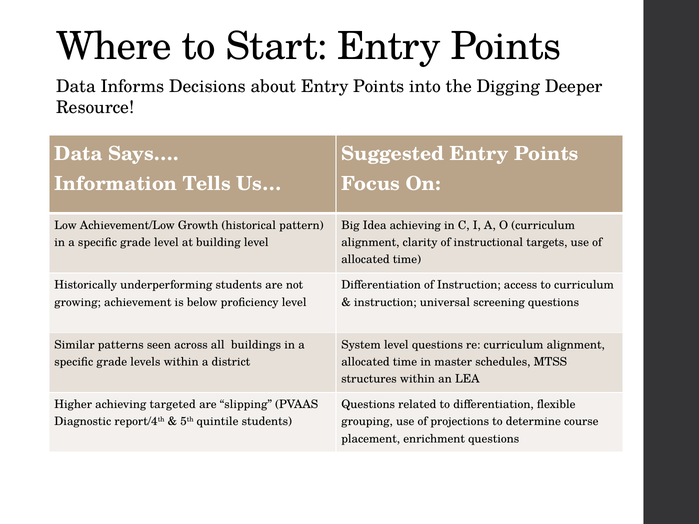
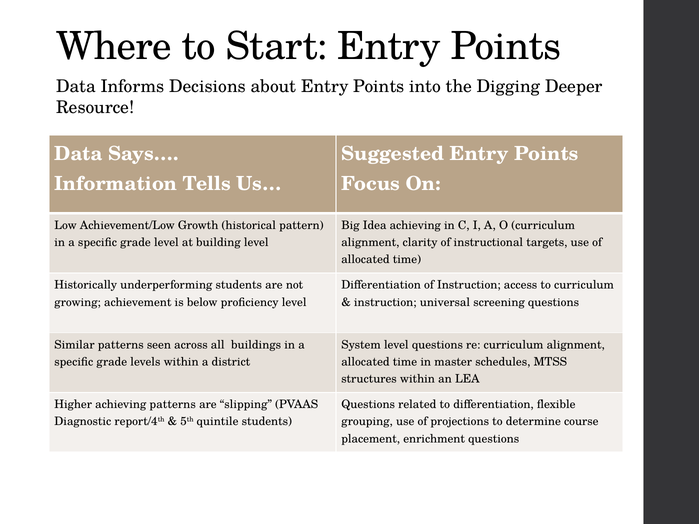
achieving targeted: targeted -> patterns (173, 405)
